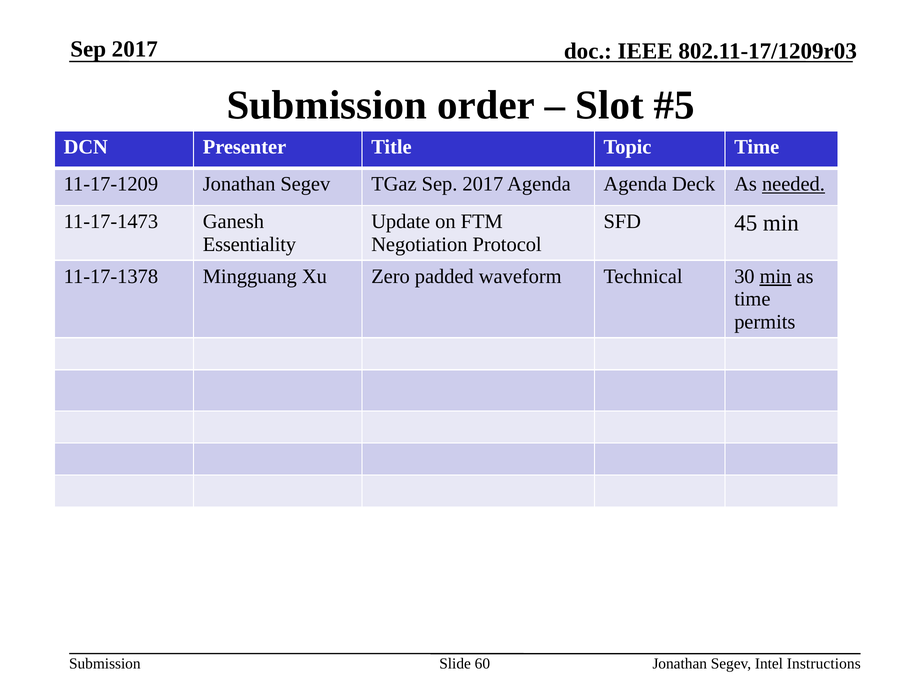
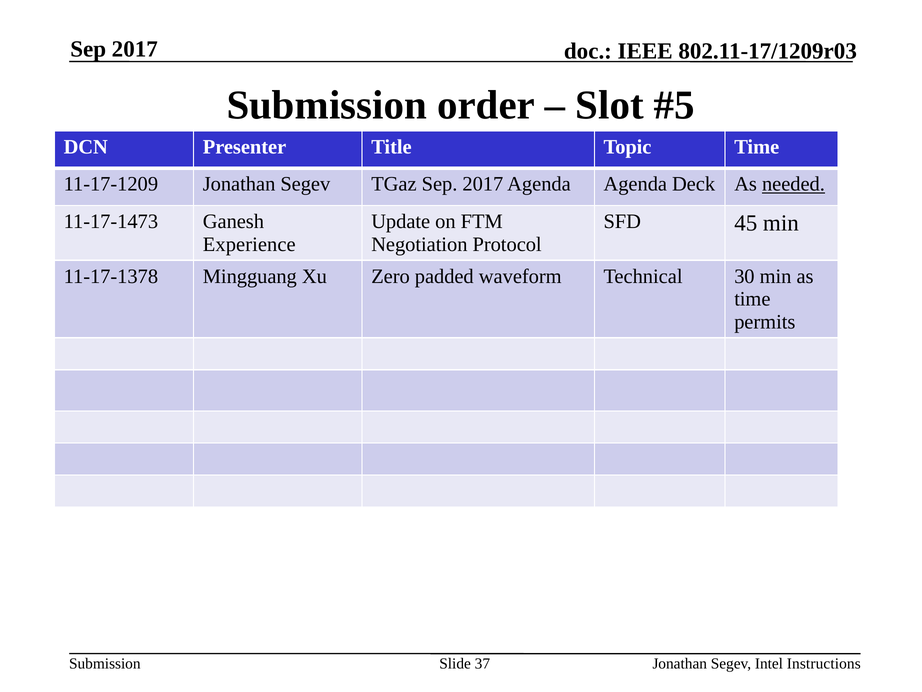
Essentiality: Essentiality -> Experience (249, 244)
min underline: present -> none (776, 276)
60: 60 -> 37 (482, 663)
